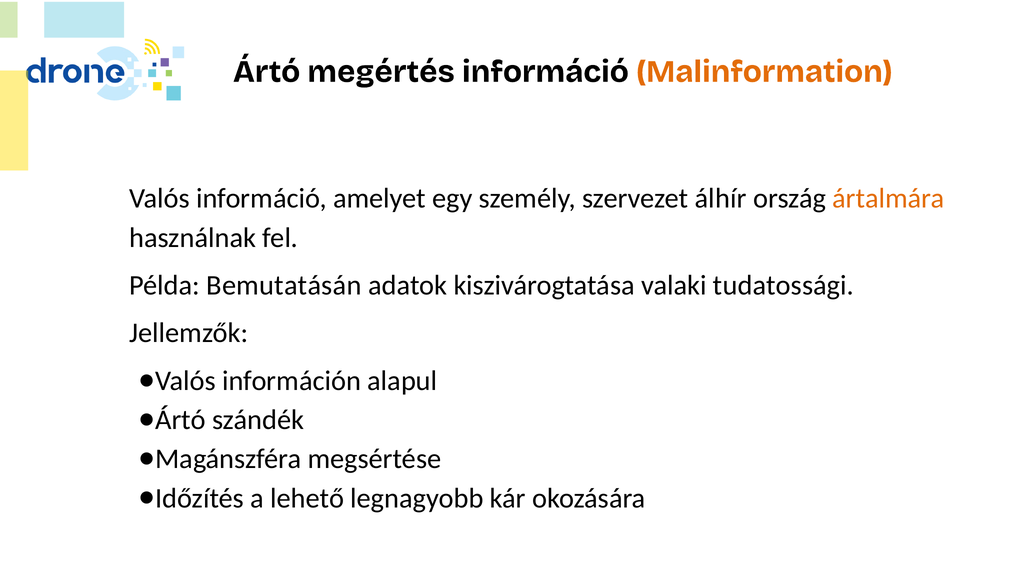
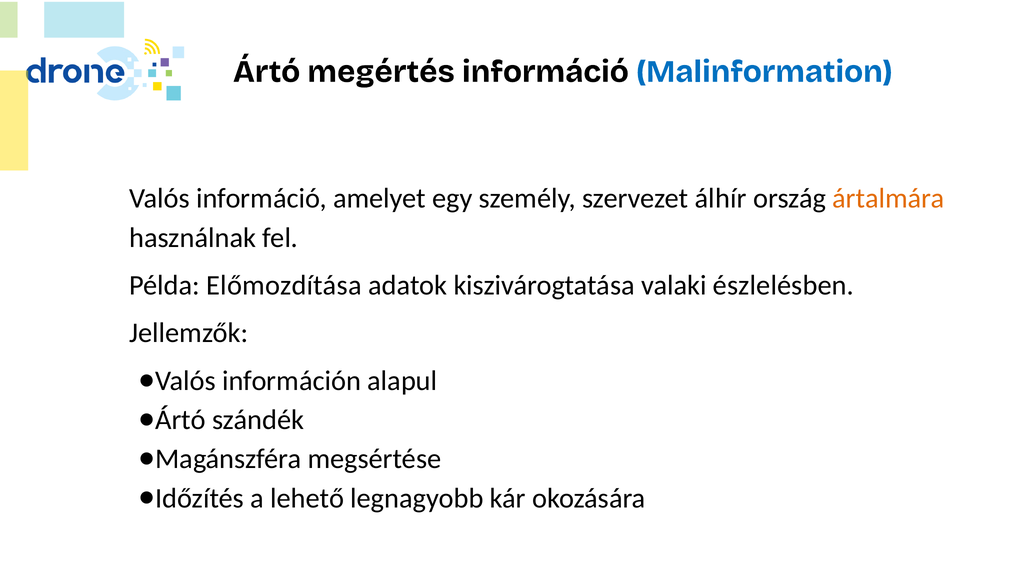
Malinformation colour: orange -> blue (764, 72)
Bemutatásán: Bemutatásán -> Előmozdítása (284, 286)
tudatossági: tudatossági -> észlelésben (784, 286)
